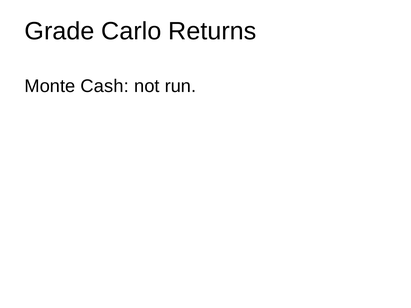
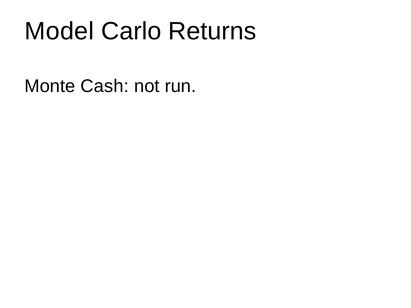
Grade: Grade -> Model (59, 31)
